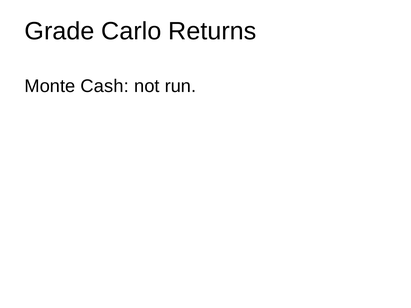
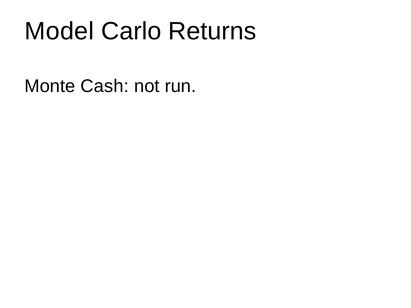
Grade: Grade -> Model (59, 31)
